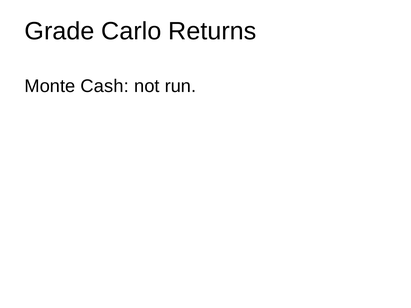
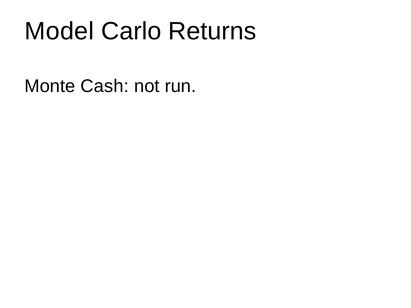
Grade: Grade -> Model (59, 31)
